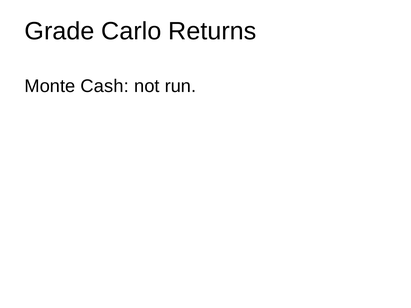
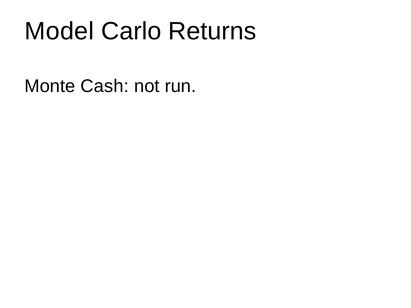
Grade: Grade -> Model (59, 31)
